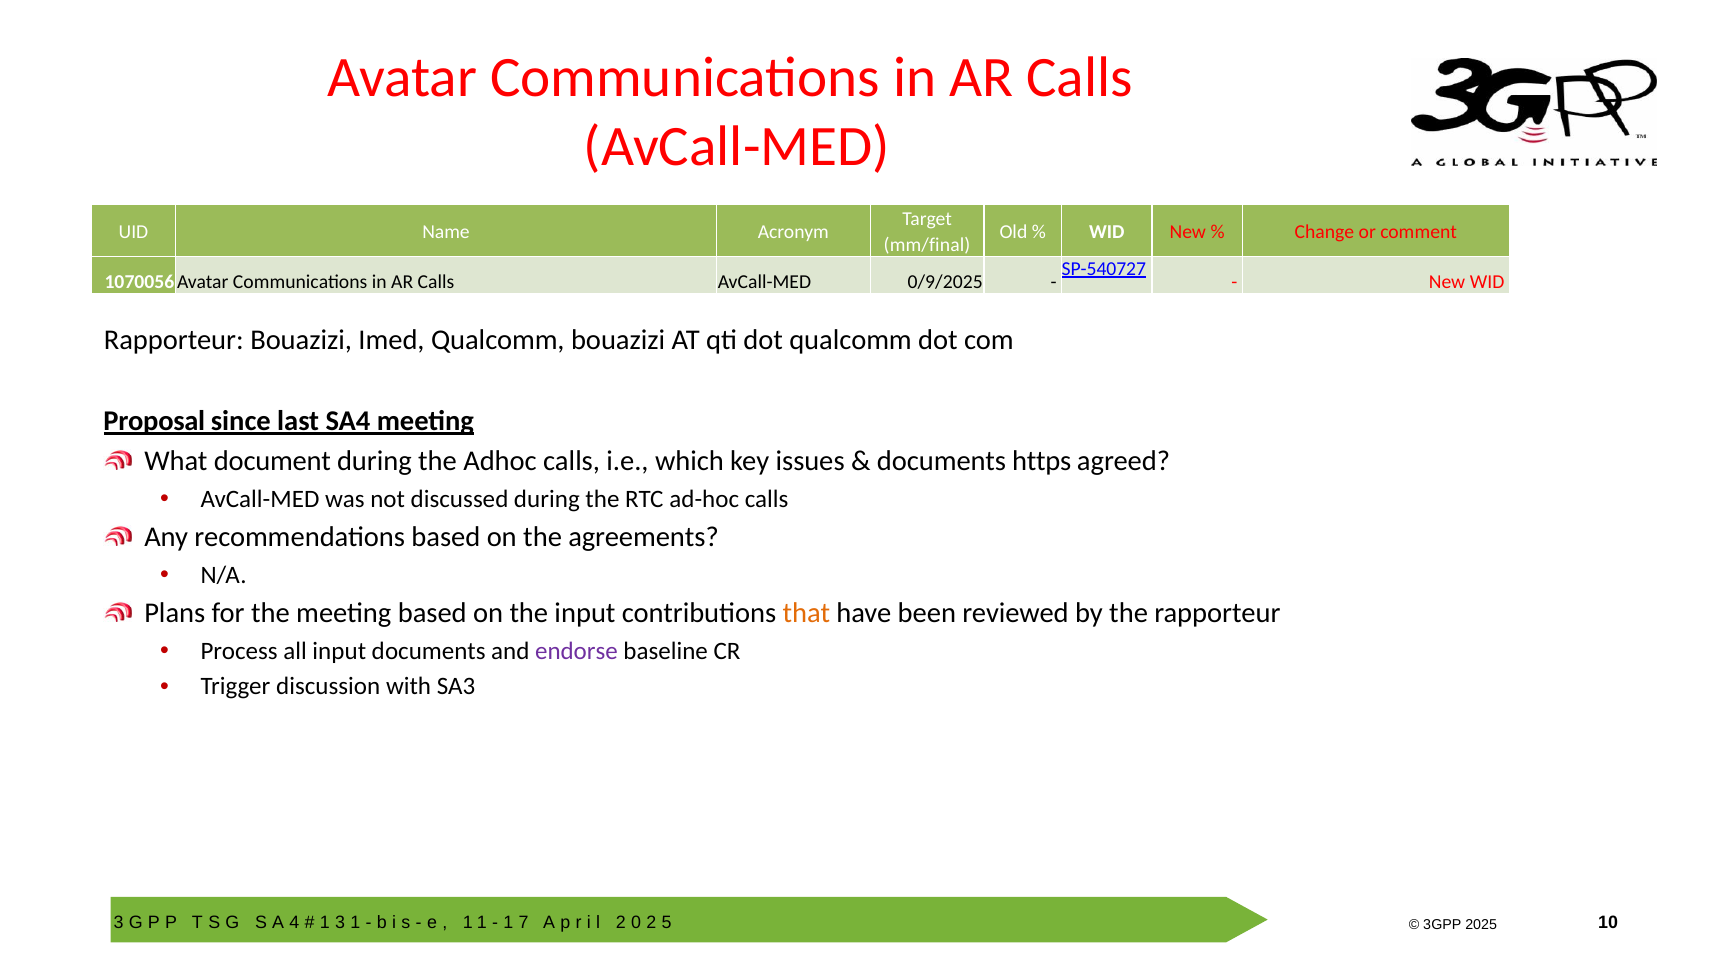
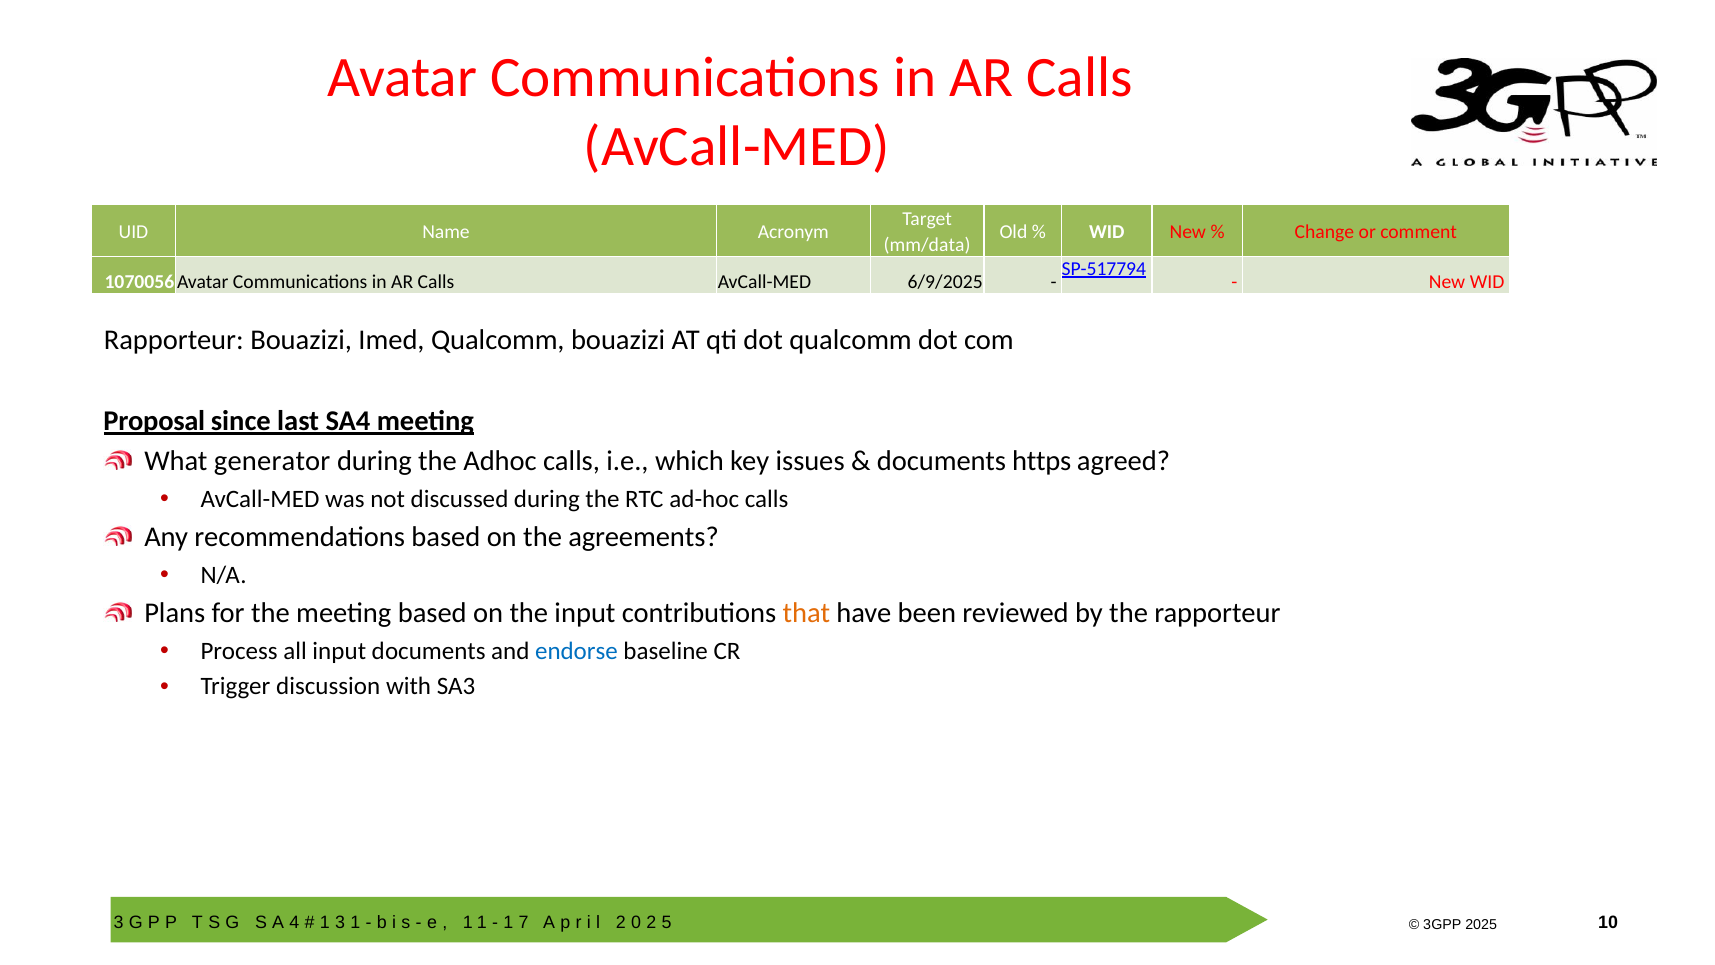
mm/final: mm/final -> mm/data (927, 245)
SP-540727: SP-540727 -> SP-517794 (1104, 269)
0/9/2025: 0/9/2025 -> 6/9/2025 (945, 282)
document: document -> generator (272, 461)
endorse colour: purple -> blue (576, 651)
